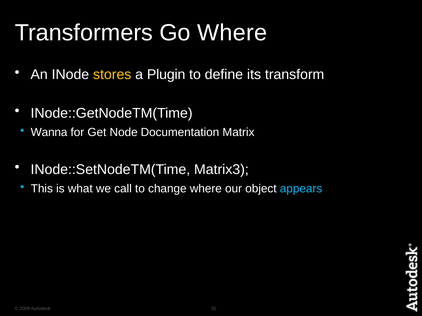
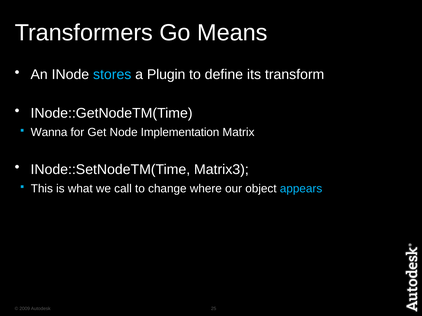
Go Where: Where -> Means (232, 33)
stores colour: yellow -> light blue (112, 75)
Documentation: Documentation -> Implementation (180, 133)
